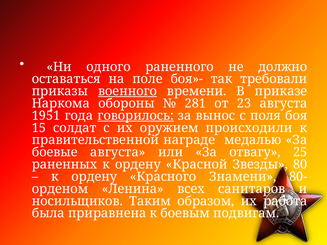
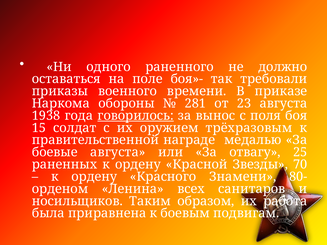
военного underline: present -> none (128, 91)
1951: 1951 -> 1938 (46, 116)
происходили: происходили -> трёхразовым (249, 128)
80: 80 -> 70 (300, 165)
